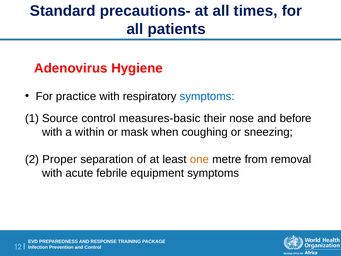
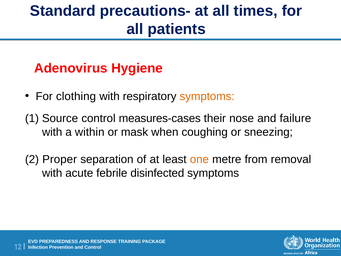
practice: practice -> clothing (76, 96)
symptoms colour: blue -> orange (207, 96)
measures-basic: measures-basic -> measures-cases (160, 118)
before: before -> failure (295, 118)
equipment: equipment -> disinfected (157, 173)
